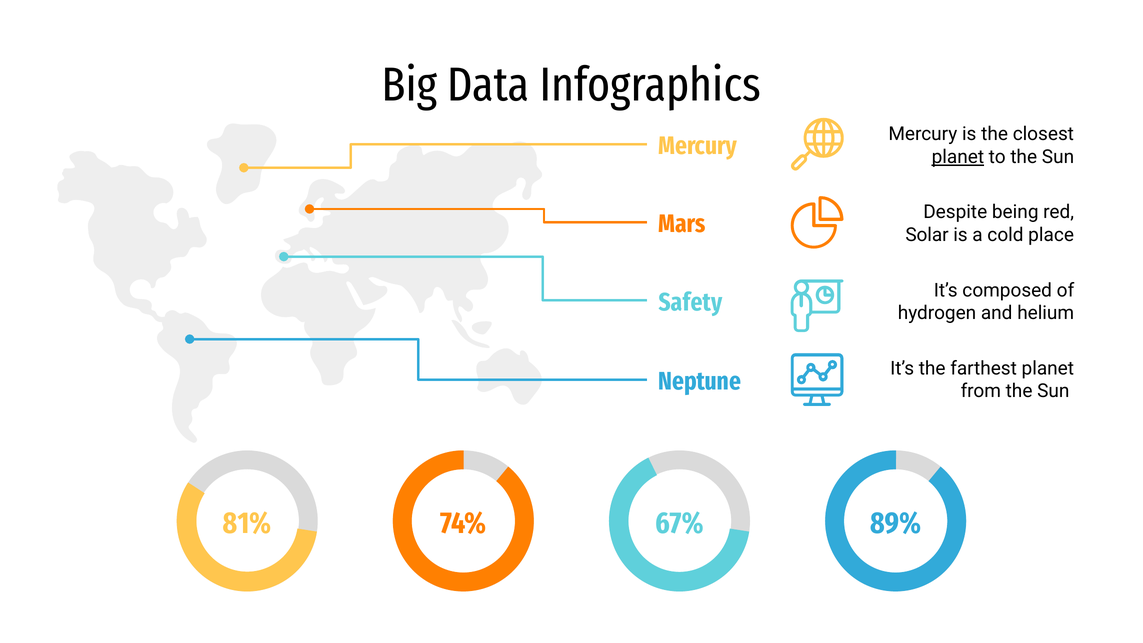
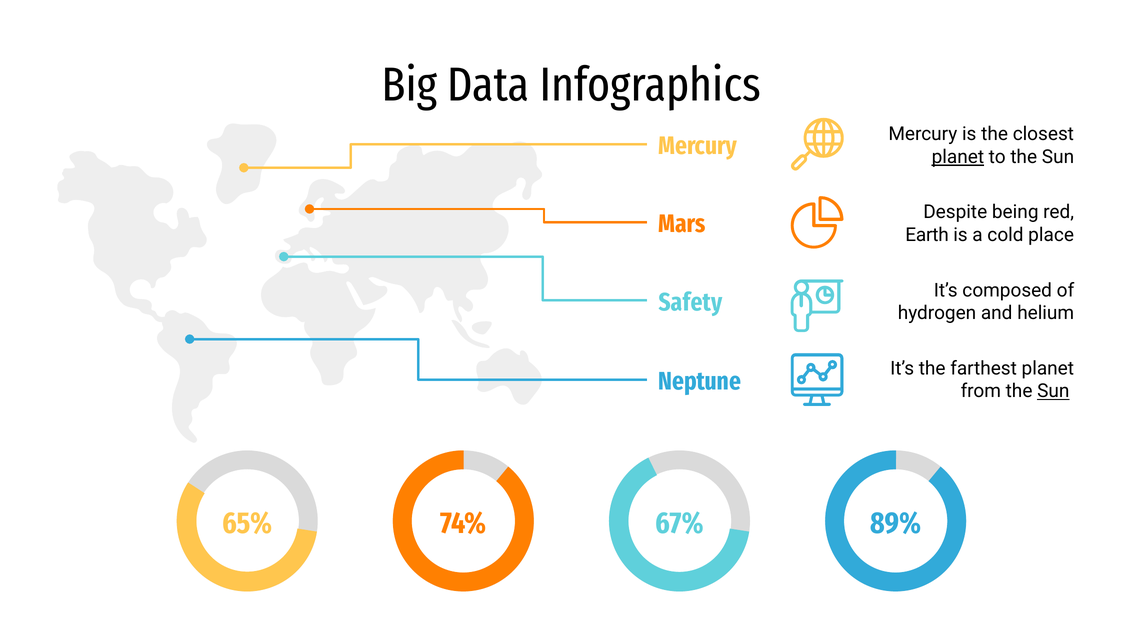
Solar: Solar -> Earth (927, 235)
Sun underline: none -> present (1053, 391)
81%: 81% -> 65% (247, 523)
